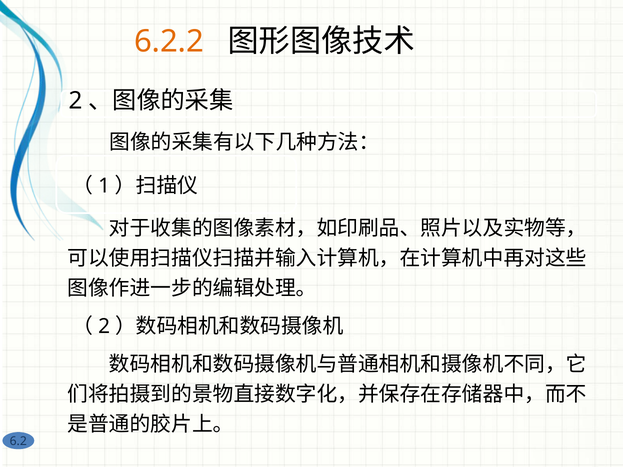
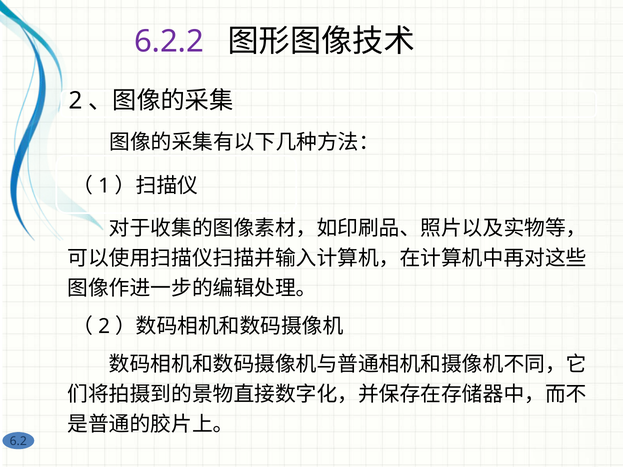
6.2.2 colour: orange -> purple (169, 42)
